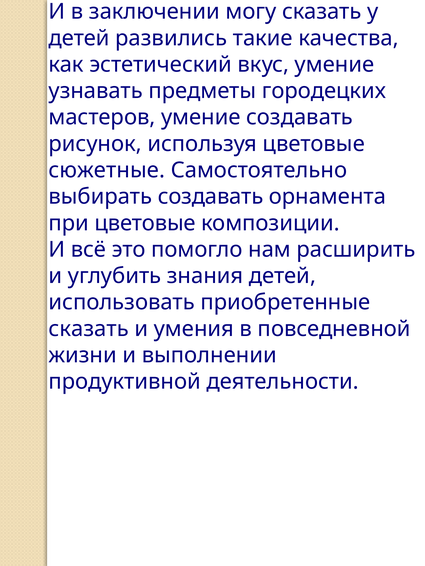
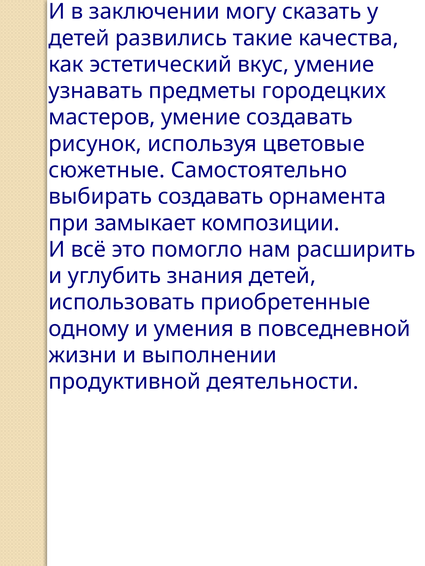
при цветовые: цветовые -> замыкает (145, 223)
сказать: сказать -> одному (89, 329)
